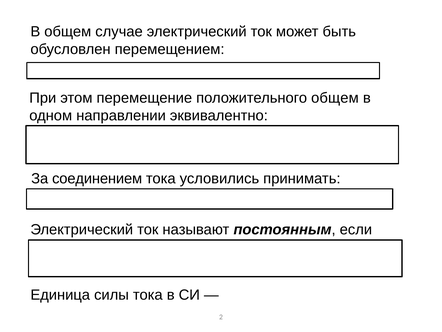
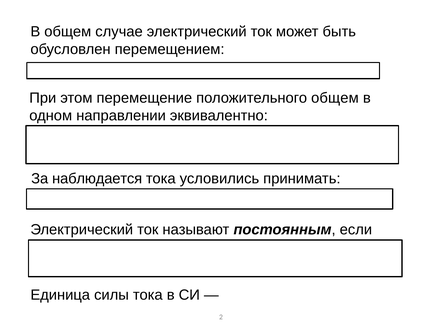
соединением: соединением -> наблюдается (97, 178)
